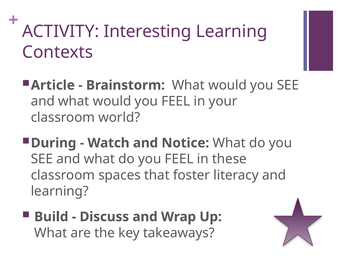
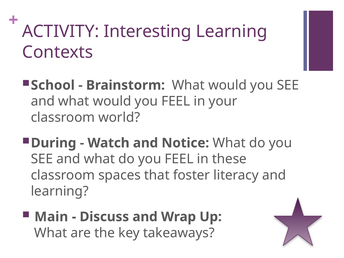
Article: Article -> School (53, 85)
Build: Build -> Main (51, 217)
